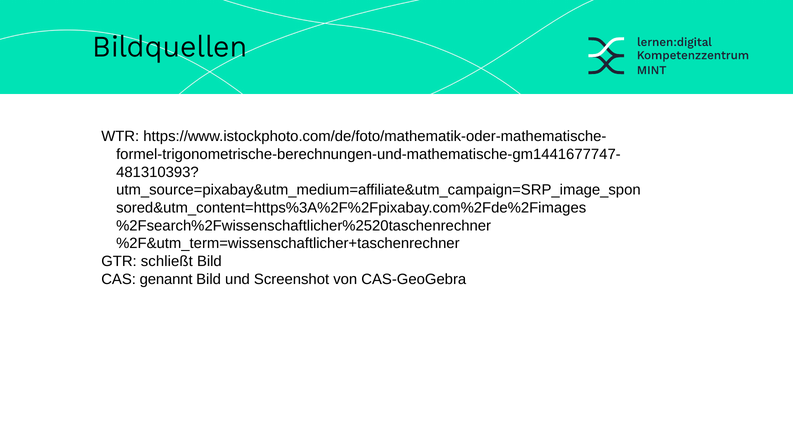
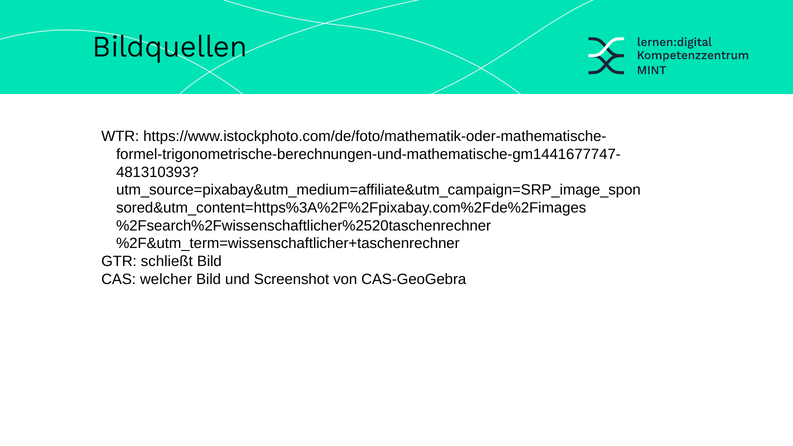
genannt: genannt -> welcher (166, 279)
